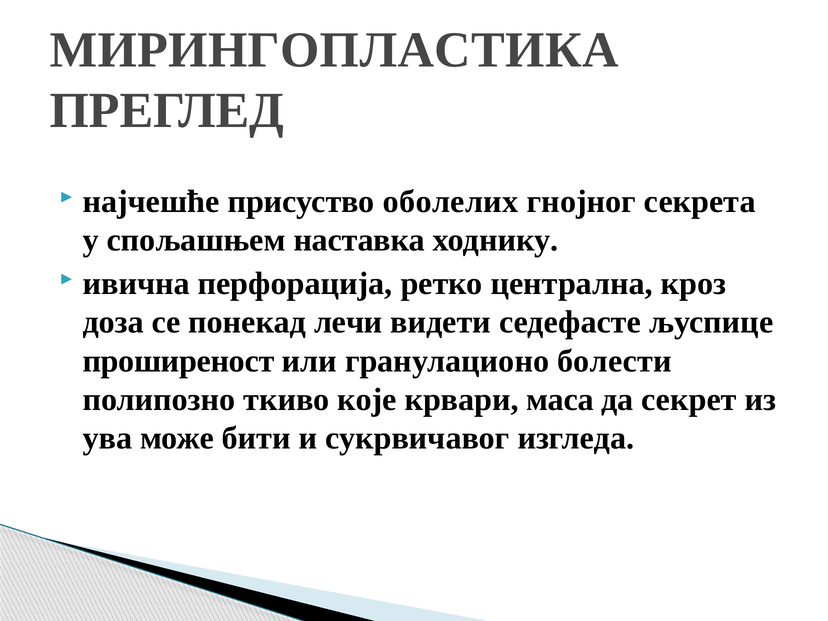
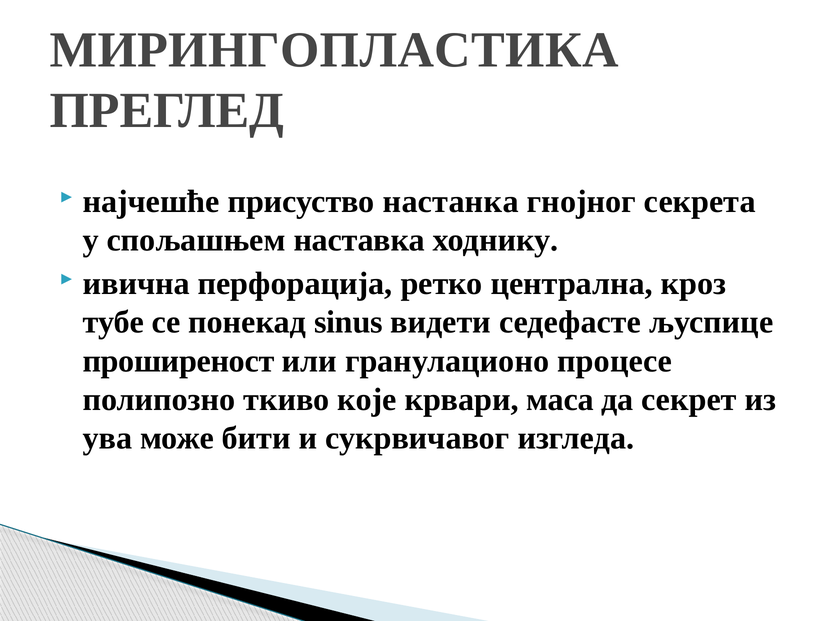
оболелих: оболелих -> настанка (451, 202)
доза: доза -> тубе (113, 322)
лечи: лечи -> sinus (348, 322)
болести: болести -> процесе (614, 361)
